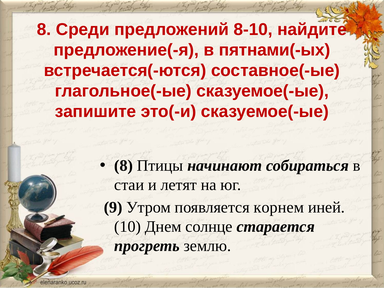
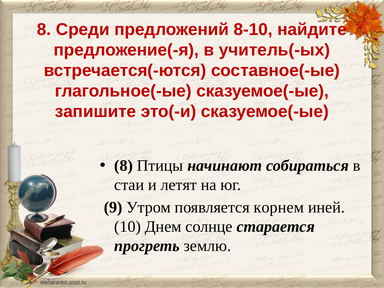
пятнами(-ых: пятнами(-ых -> учитель(-ых (274, 50)
